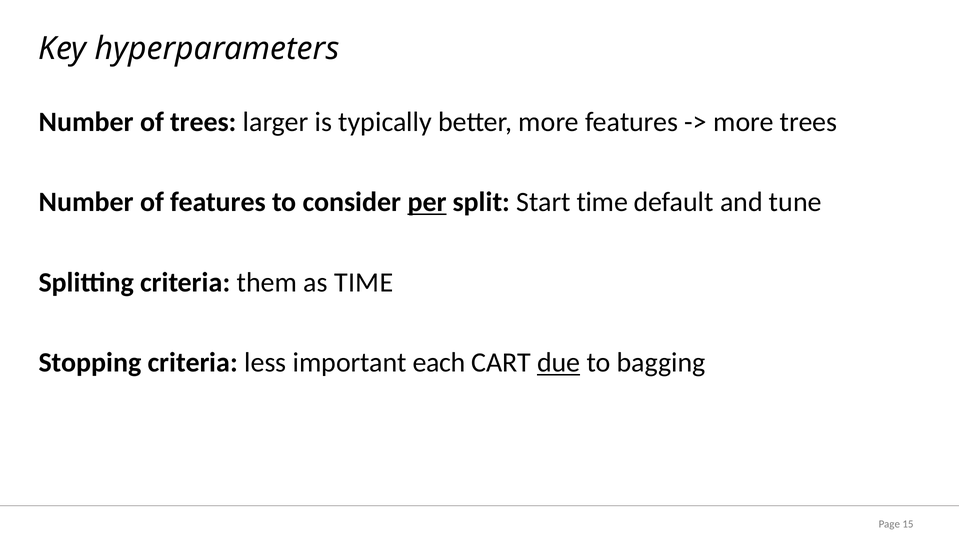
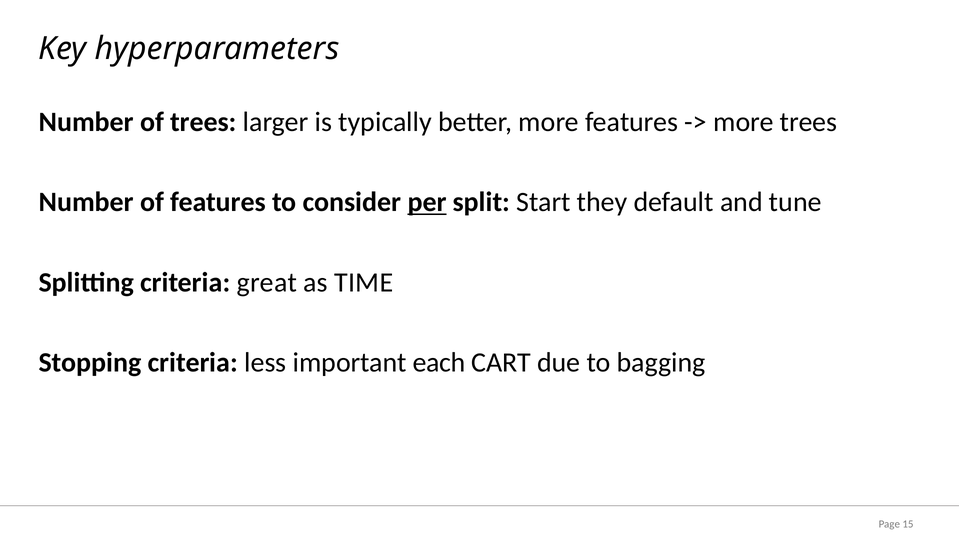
Start time: time -> they (602, 202)
them: them -> great (267, 283)
due underline: present -> none (559, 363)
